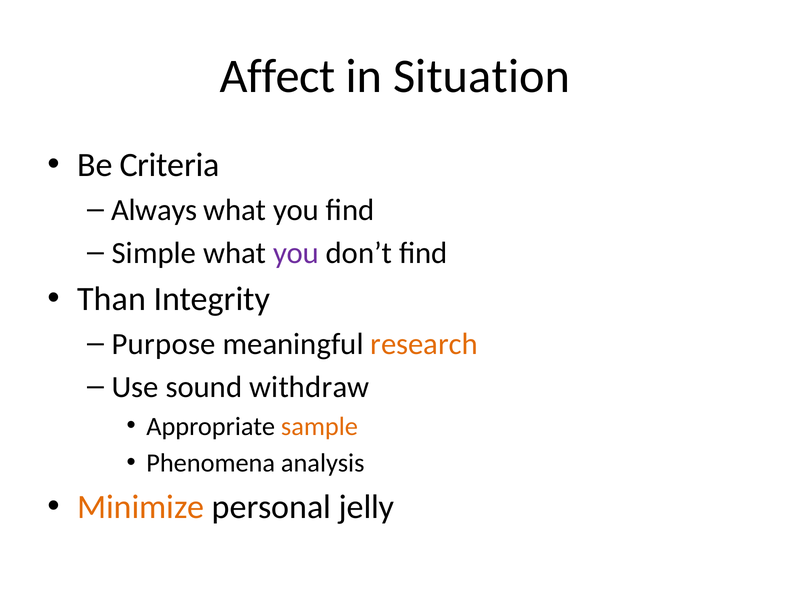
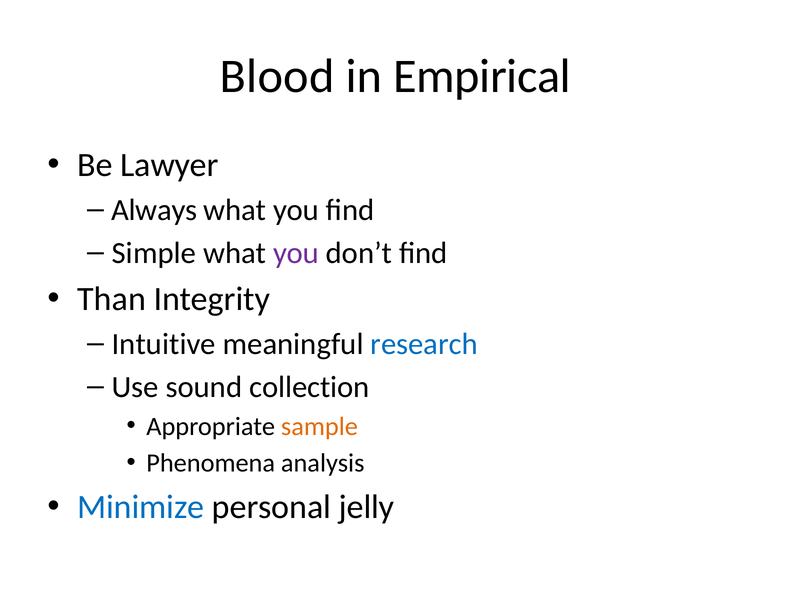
Affect: Affect -> Blood (277, 77)
Situation: Situation -> Empirical (482, 77)
Criteria: Criteria -> Lawyer (169, 165)
Purpose: Purpose -> Intuitive (164, 344)
research colour: orange -> blue (424, 344)
withdraw: withdraw -> collection (309, 387)
Minimize colour: orange -> blue (141, 507)
